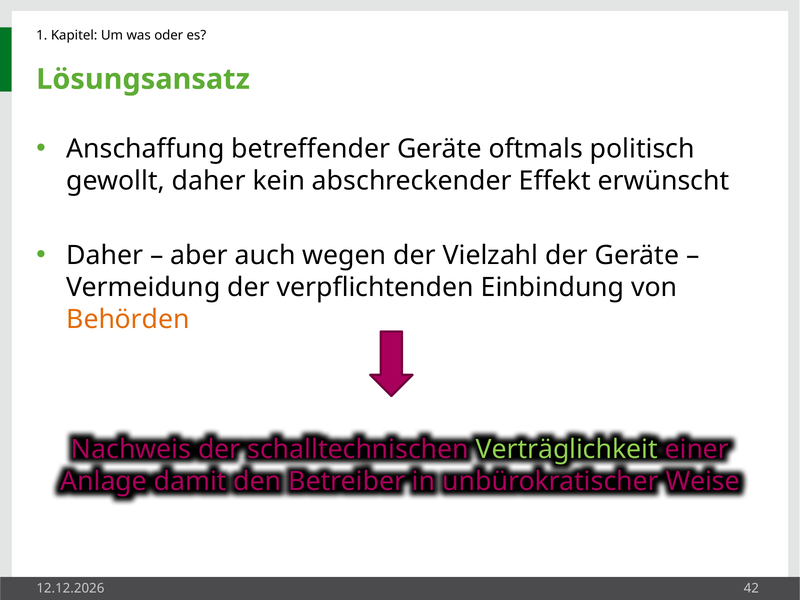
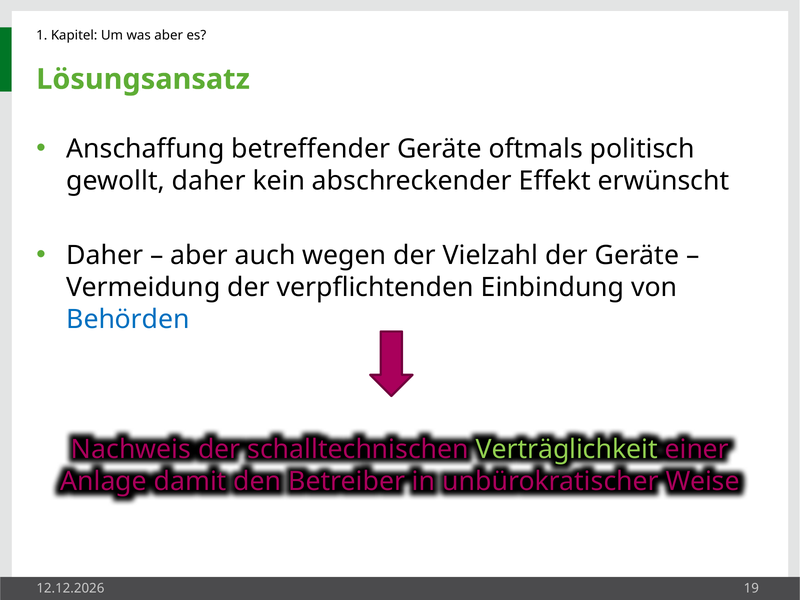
was oder: oder -> aber (169, 35)
Behörden colour: orange -> blue (128, 320)
42: 42 -> 19 (751, 588)
